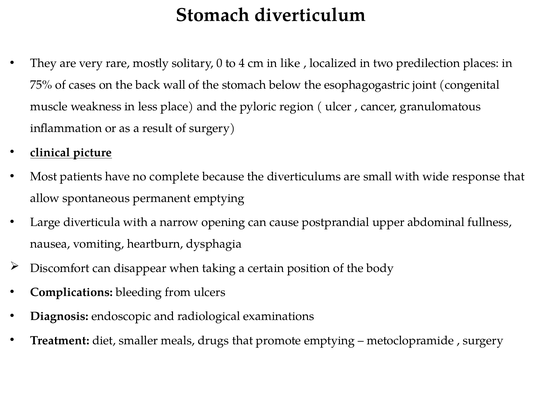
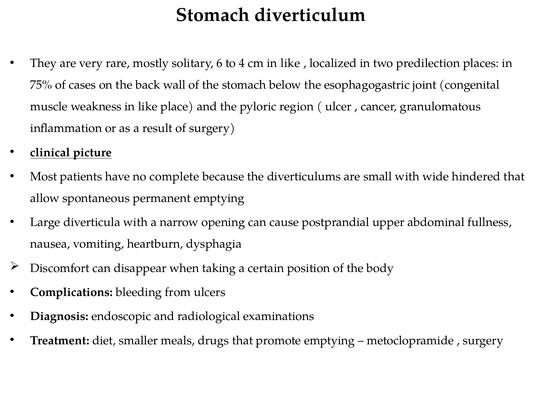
0: 0 -> 6 (220, 63)
weakness in less: less -> like (148, 106)
response: response -> hindered (476, 176)
